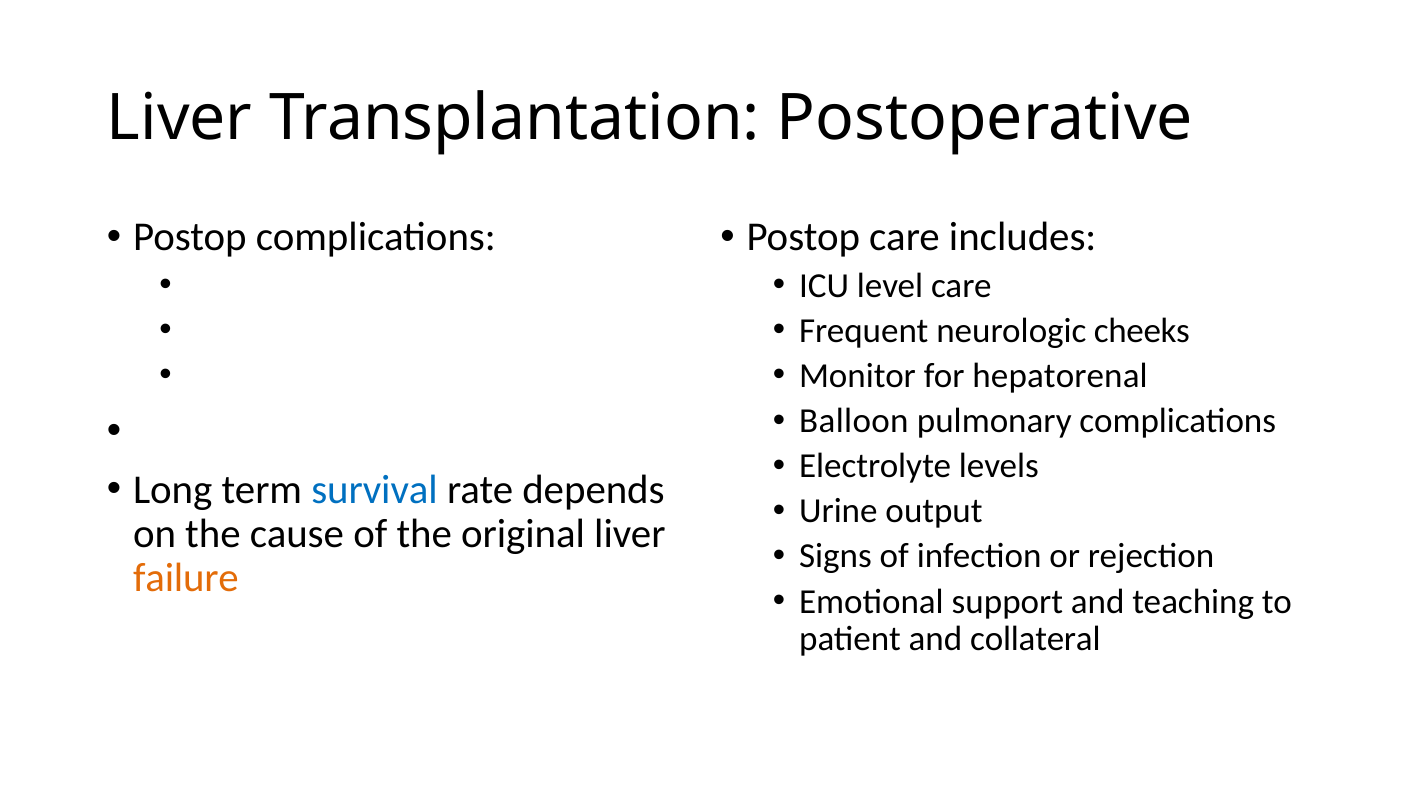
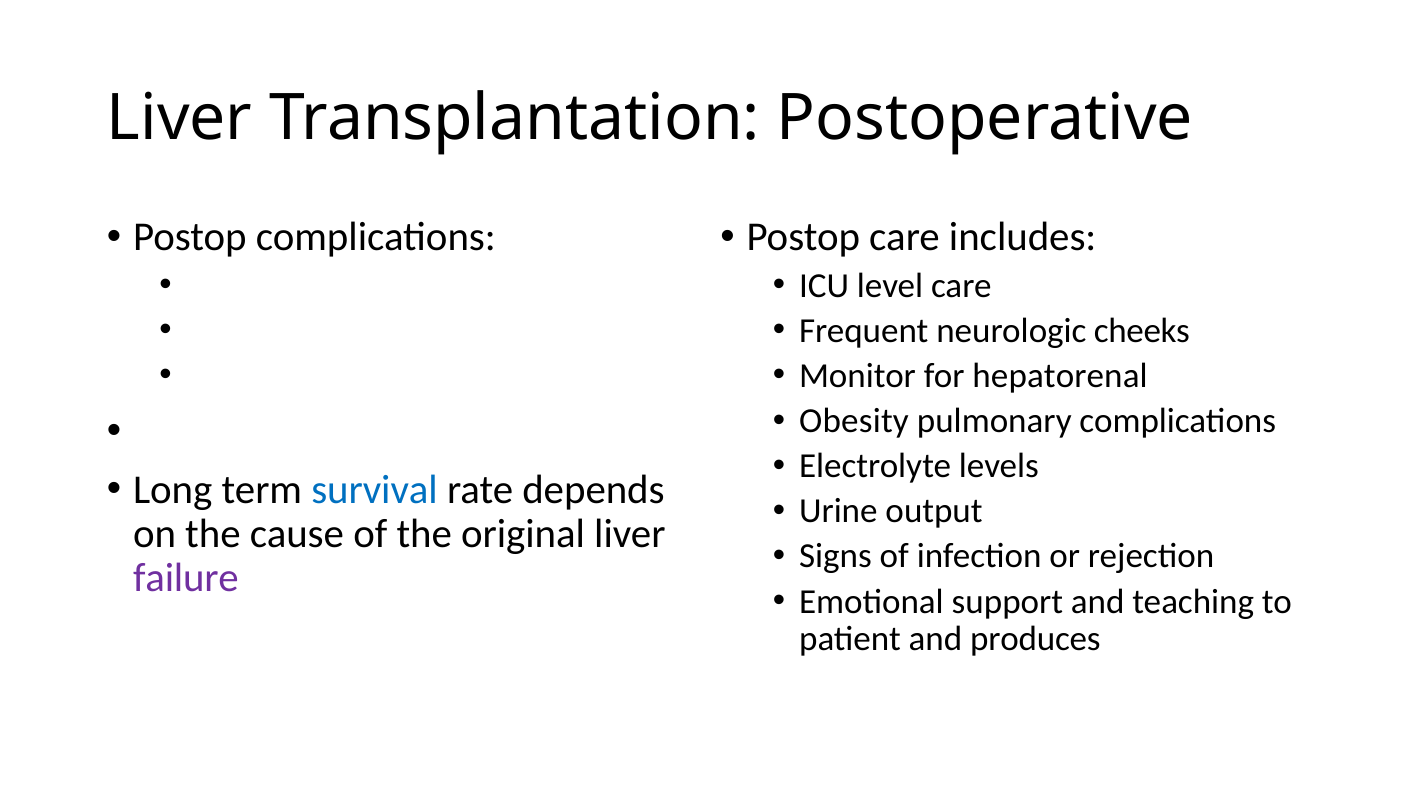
Balloon: Balloon -> Obesity (854, 421)
failure colour: orange -> purple (186, 578)
collateral: collateral -> produces (1035, 639)
